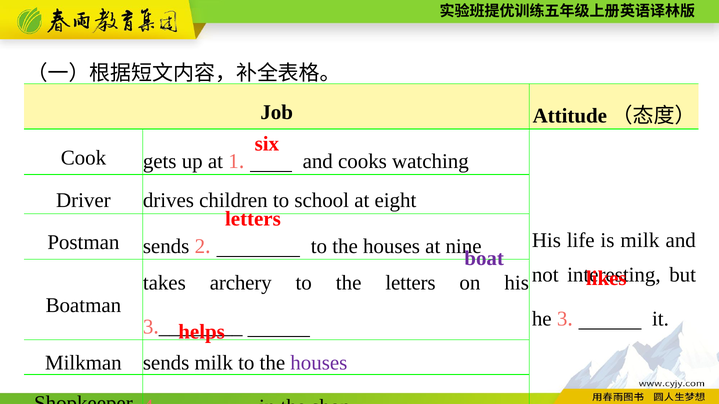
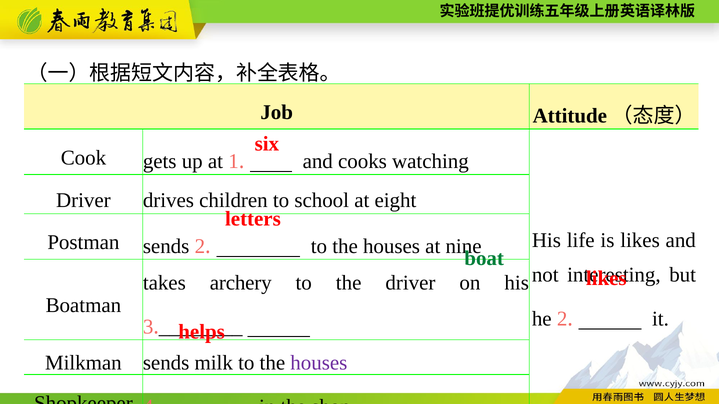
is milk: milk -> likes (640, 241)
boat colour: purple -> green (484, 259)
the letters: letters -> driver (410, 283)
he 3: 3 -> 2 (562, 319)
